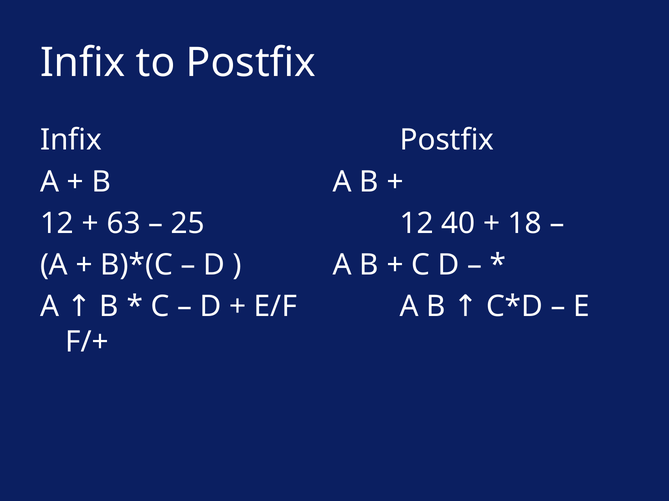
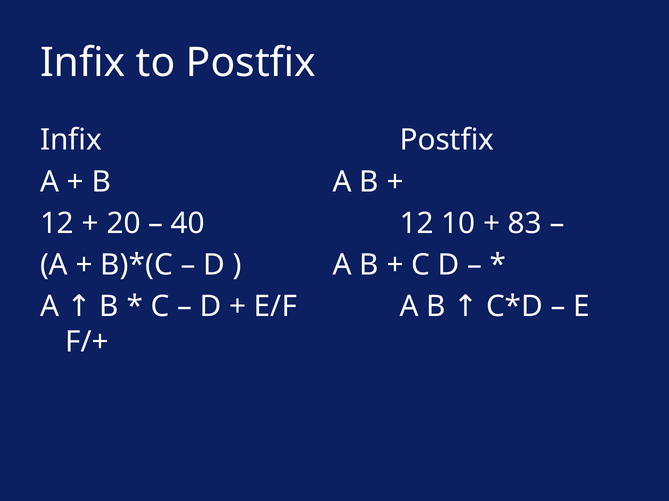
63: 63 -> 20 (124, 224)
25: 25 -> 40 (188, 224)
40: 40 -> 10 (458, 224)
18: 18 -> 83 (525, 224)
